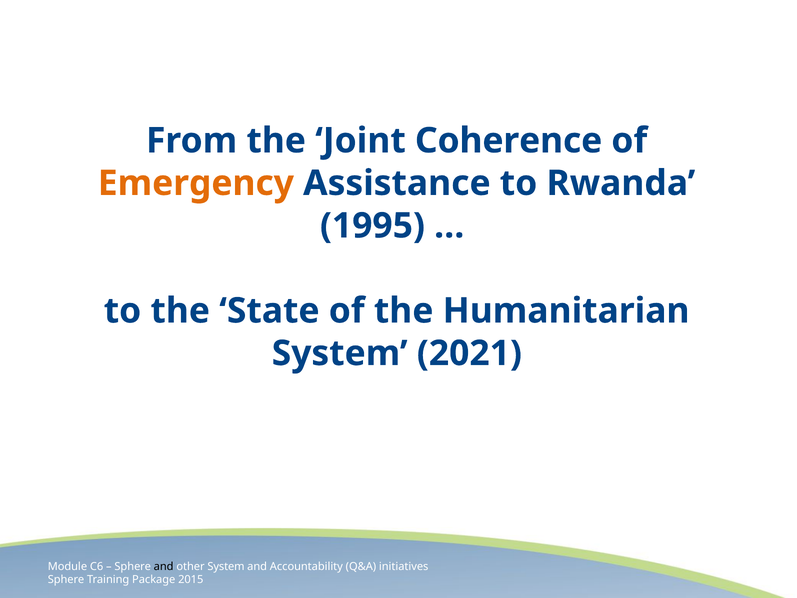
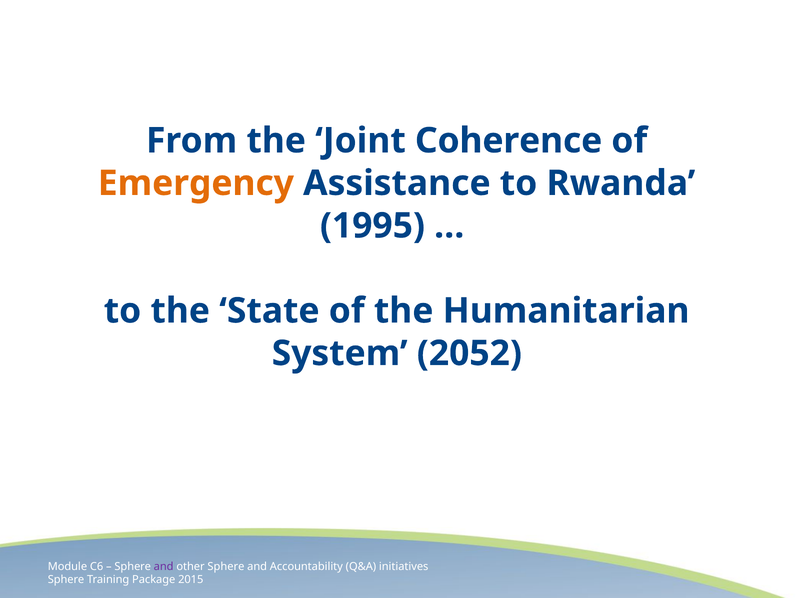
2021: 2021 -> 2052 (469, 353)
and colour: black -> purple (164, 566)
other System: System -> Sphere (226, 566)
